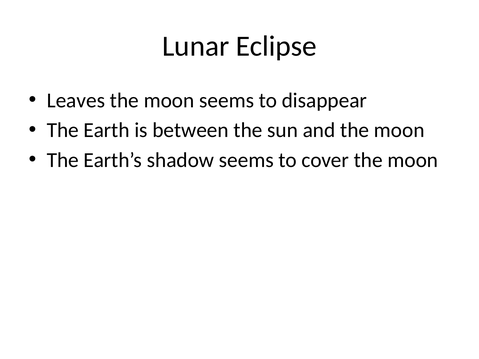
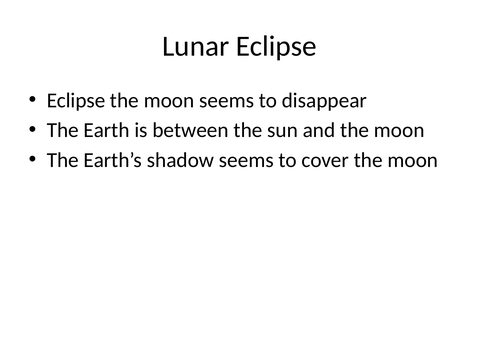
Leaves: Leaves -> Eclipse (76, 100)
